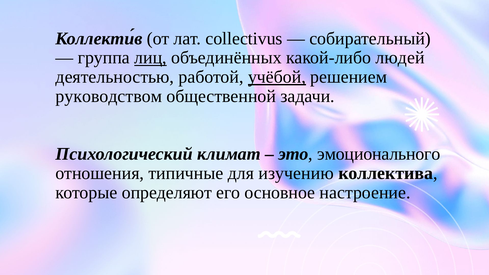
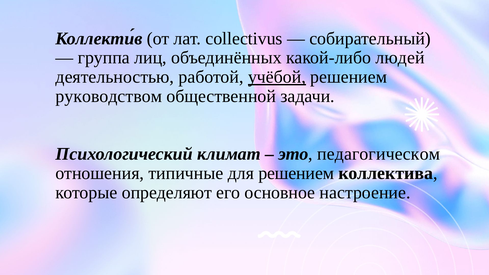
лиц underline: present -> none (151, 58)
эмоционального: эмоционального -> педагогическом (379, 154)
для изучению: изучению -> решением (296, 173)
